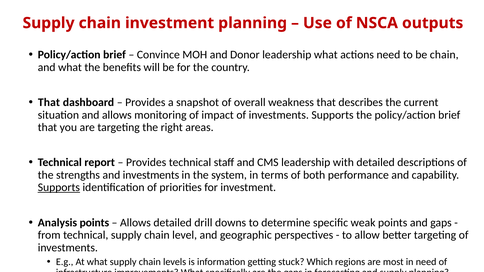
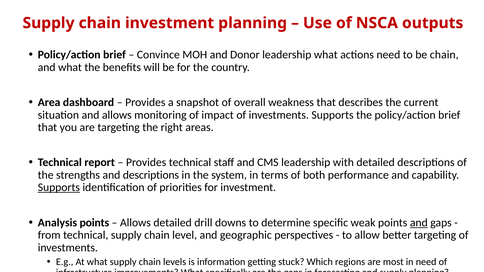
That: That -> Area (49, 102)
and investments: investments -> descriptions (151, 175)
and underline: none -> present (419, 223)
